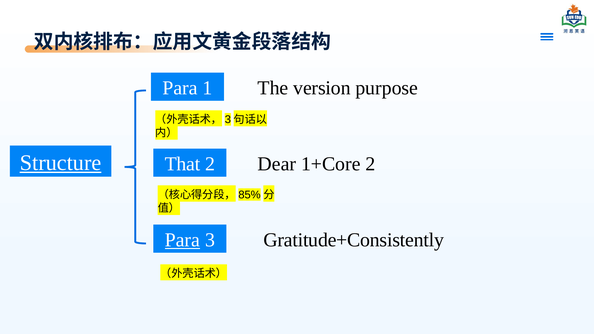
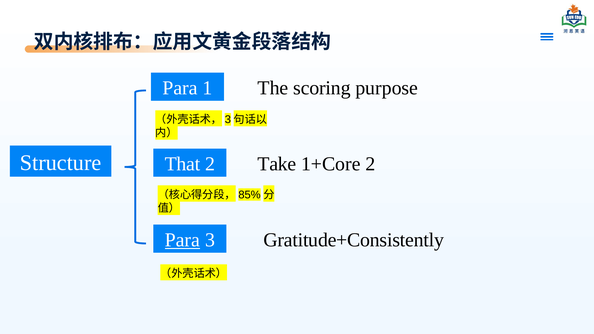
version: version -> scoring (322, 88)
Structure underline: present -> none (61, 163)
Dear: Dear -> Take (277, 164)
